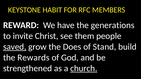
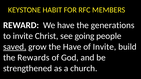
them: them -> going (85, 36)
the Does: Does -> Have (72, 47)
of Stand: Stand -> Invite (105, 47)
church underline: present -> none (84, 69)
